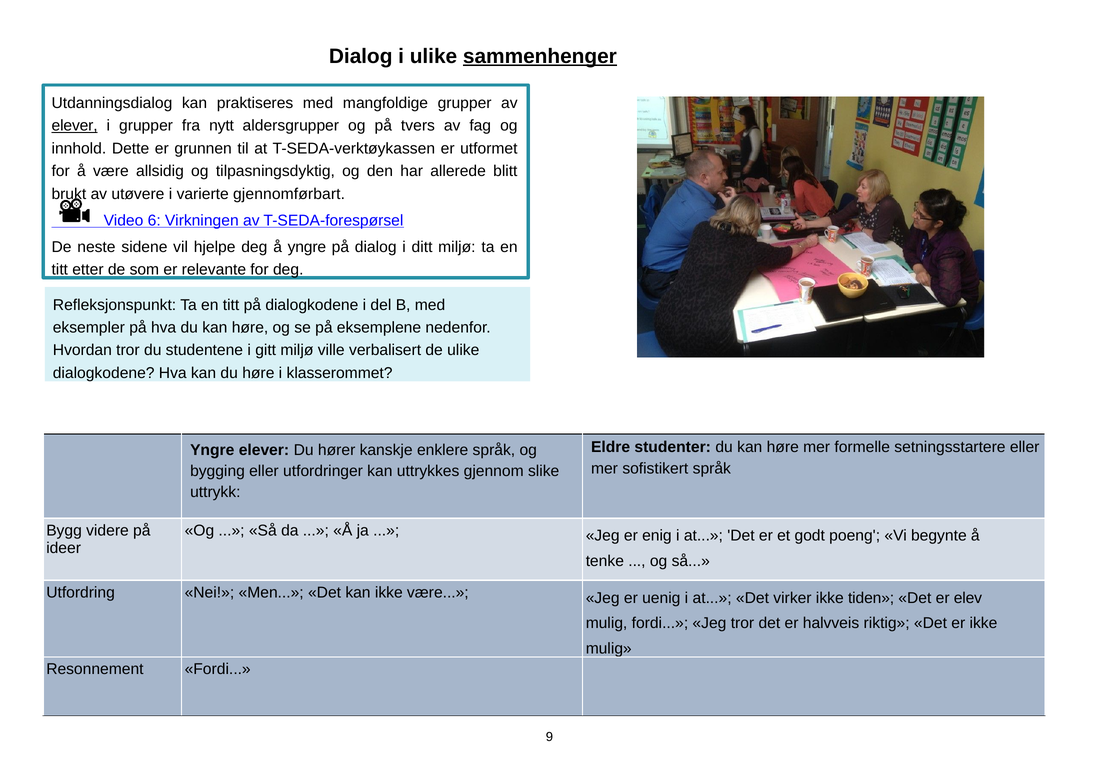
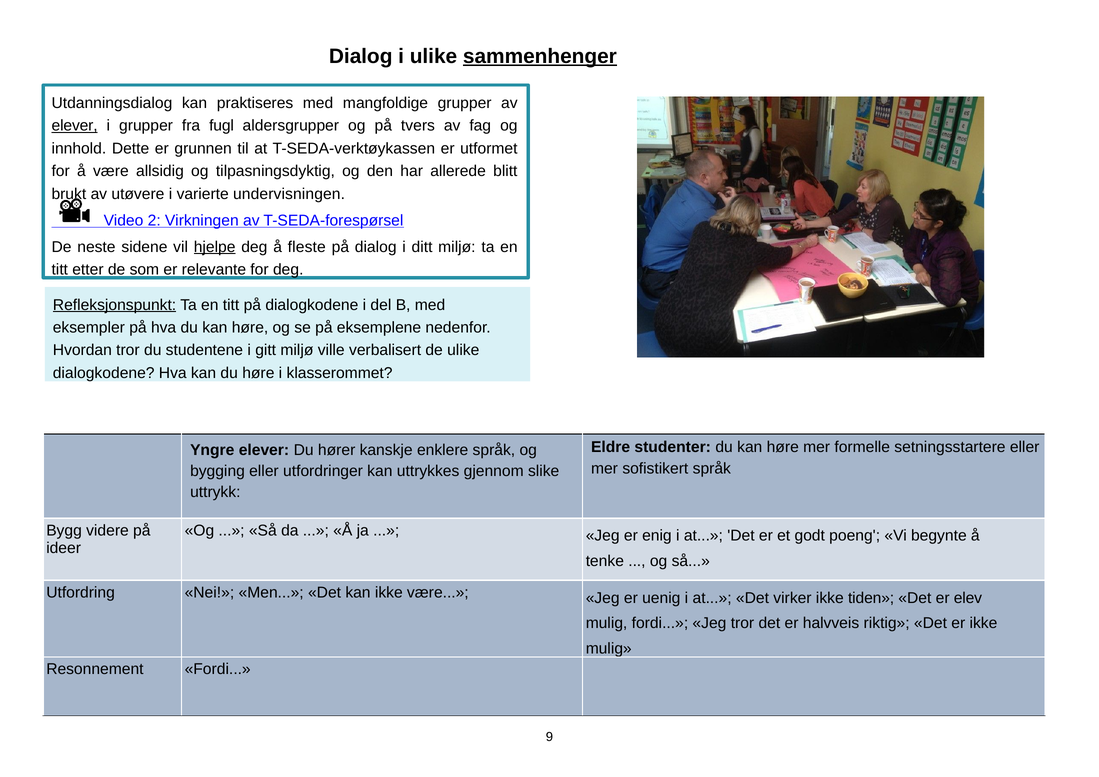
nytt: nytt -> fugl (222, 126)
gjennomførbart: gjennomførbart -> undervisningen (289, 194)
6: 6 -> 2 (154, 220)
hjelpe underline: none -> present (215, 247)
å yngre: yngre -> fleste (307, 247)
Refleksjonspunkt underline: none -> present (115, 305)
